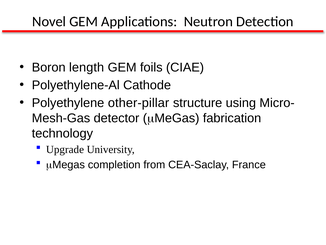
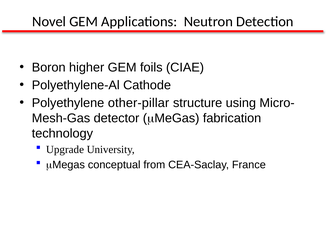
length: length -> higher (87, 67)
completion: completion -> conceptual (114, 165)
